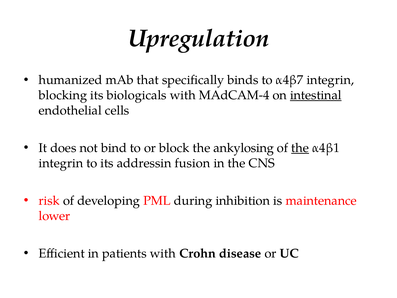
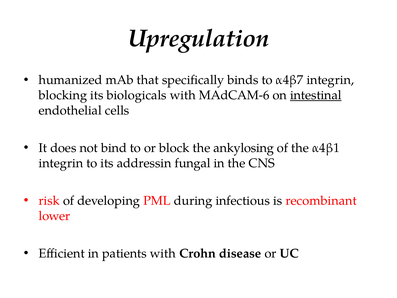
MAdCAM-4: MAdCAM-4 -> MAdCAM-6 (234, 95)
the underline: present -> none (300, 148)
fusion: fusion -> fungal (193, 163)
inhibition: inhibition -> infectious (243, 201)
maintenance: maintenance -> recombinant (321, 201)
